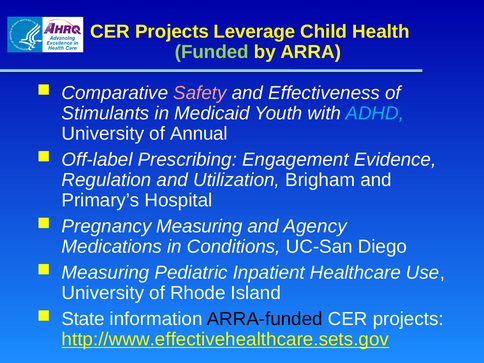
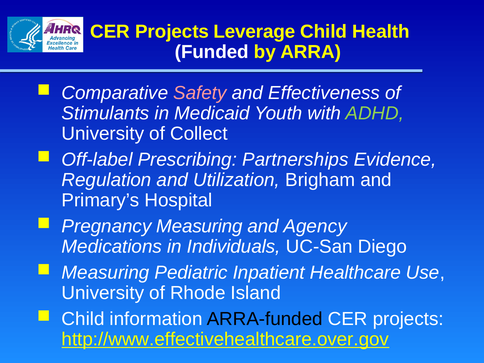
Funded colour: light green -> white (212, 52)
ADHD colour: light blue -> light green (375, 113)
Annual: Annual -> Collect (199, 134)
Engagement: Engagement -> Partnerships (295, 160)
Conditions: Conditions -> Individuals (234, 247)
State: State -> Child (83, 319)
http://www.effectivehealthcare.sets.gov: http://www.effectivehealthcare.sets.gov -> http://www.effectivehealthcare.over.gov (225, 339)
